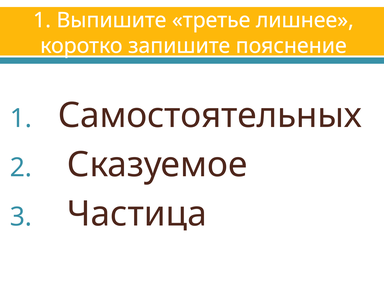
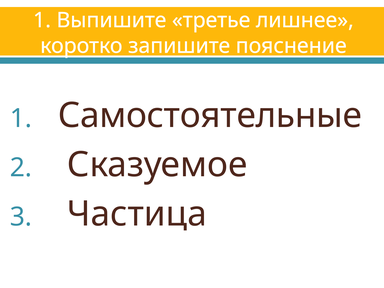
Самостоятельных: Самостоятельных -> Самостоятельные (210, 115)
